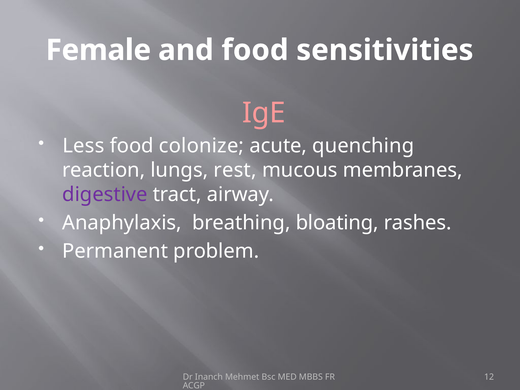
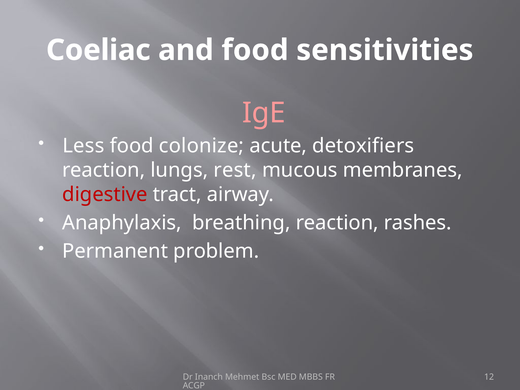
Female: Female -> Coeliac (98, 50)
quenching: quenching -> detoxifiers (363, 146)
digestive colour: purple -> red (105, 194)
breathing bloating: bloating -> reaction (337, 223)
